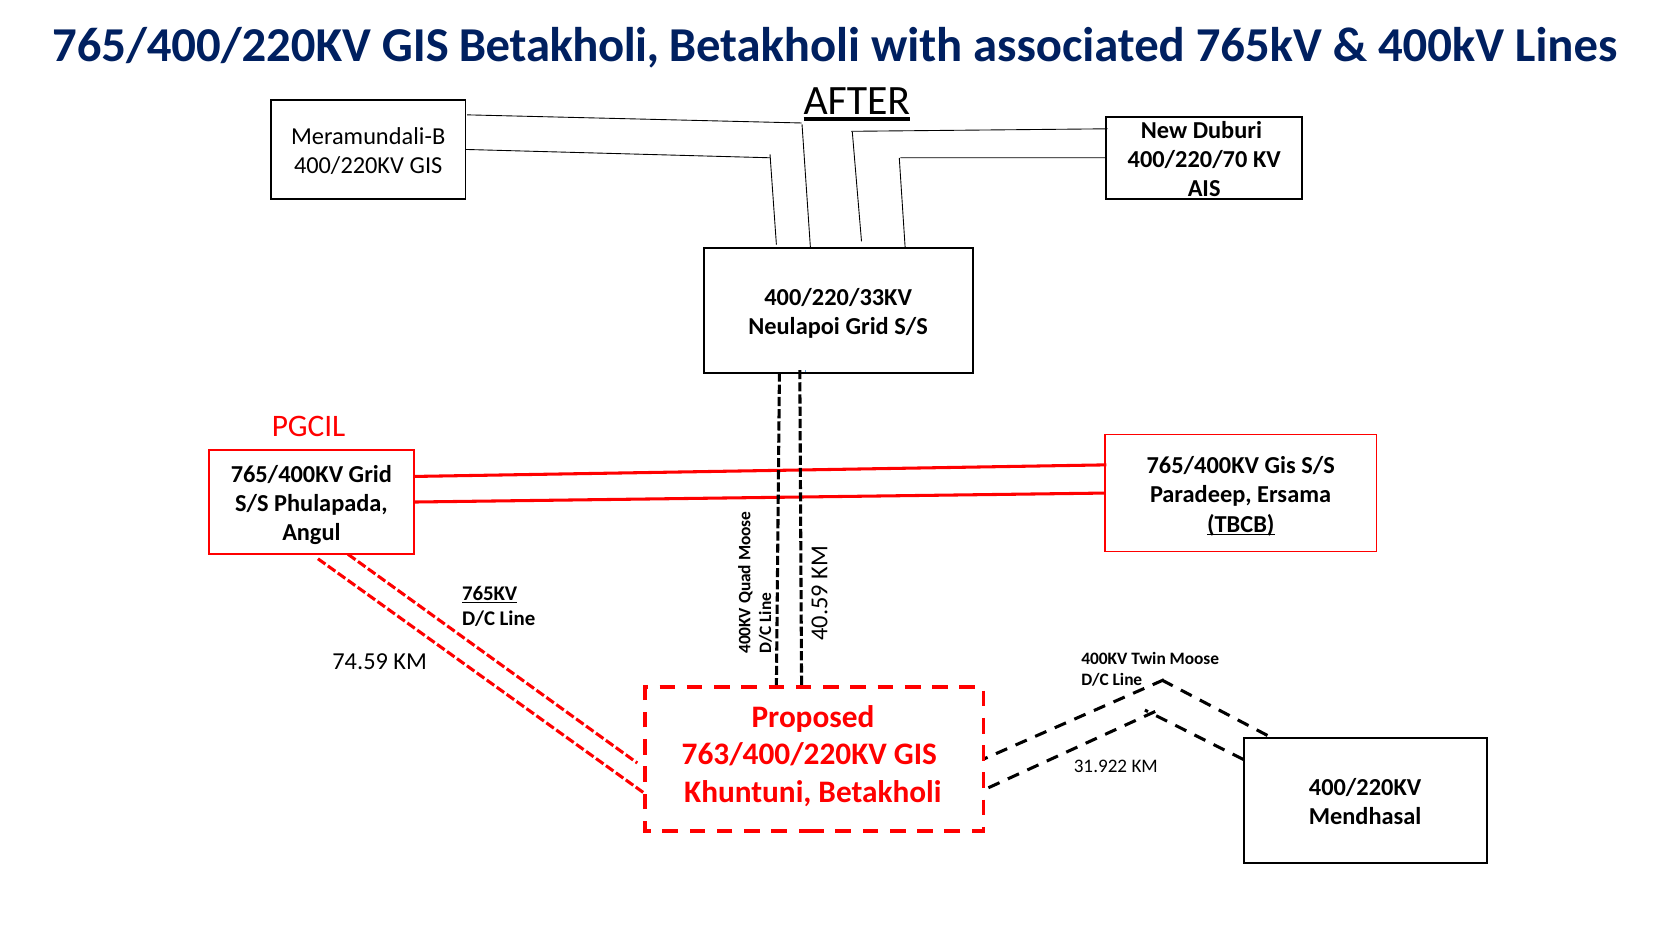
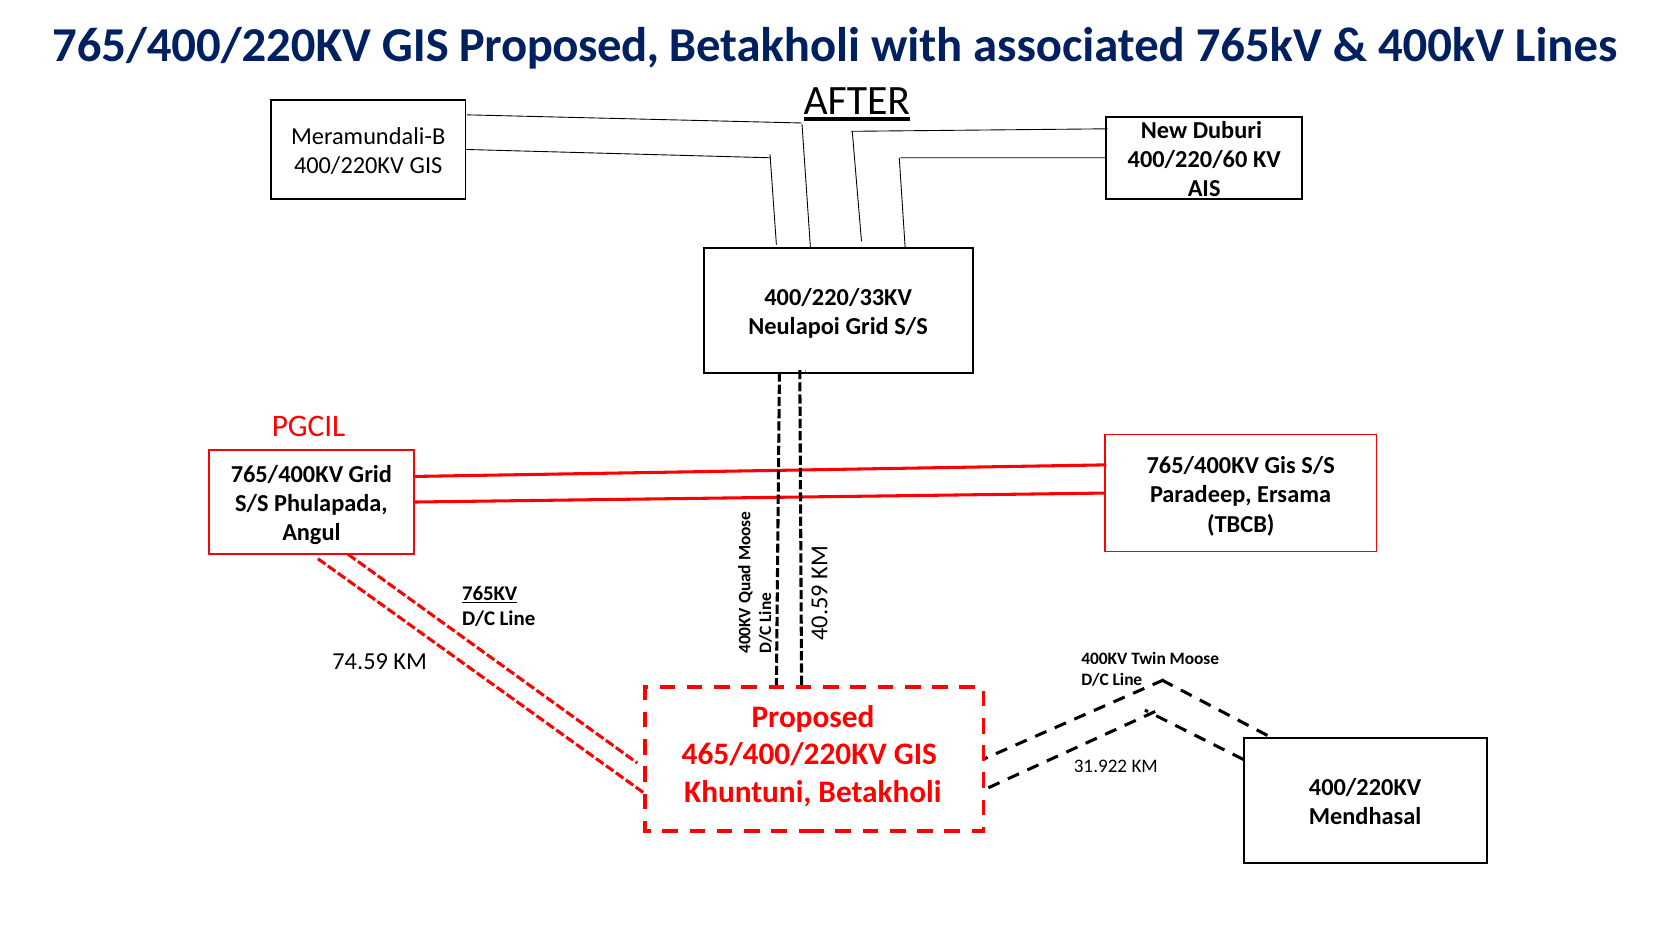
GIS Betakholi: Betakholi -> Proposed (559, 46)
400/220/70: 400/220/70 -> 400/220/60 (1188, 159)
TBCB underline: present -> none (1241, 524)
763/400/220KV: 763/400/220KV -> 465/400/220KV (784, 755)
